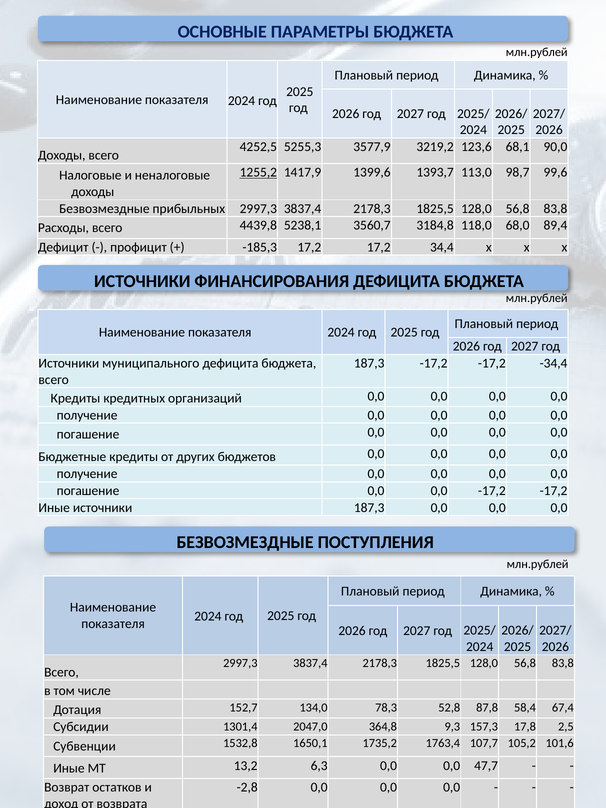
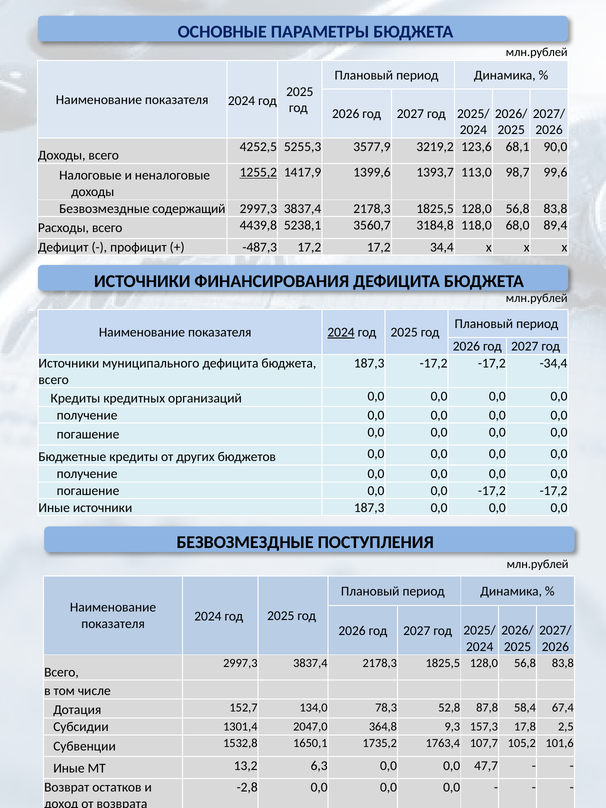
прибыльных: прибыльных -> содержащий (189, 209)
-185,3: -185,3 -> -487,3 (260, 247)
2024 underline: none -> present (341, 332)
